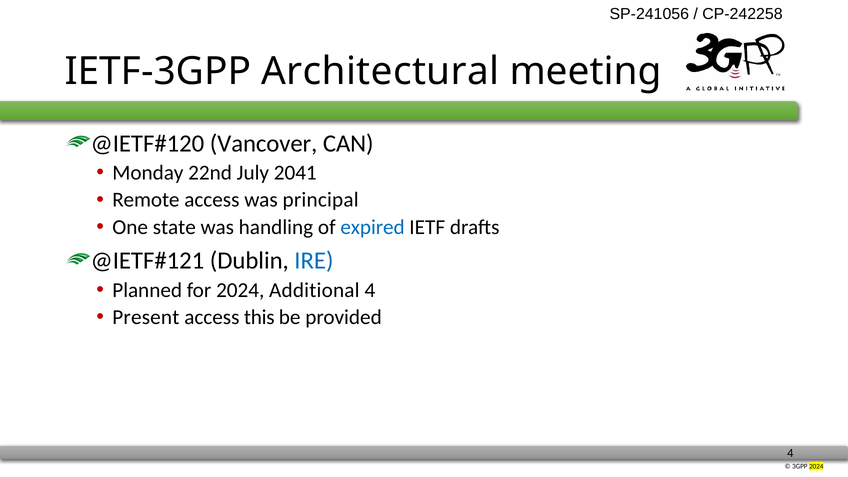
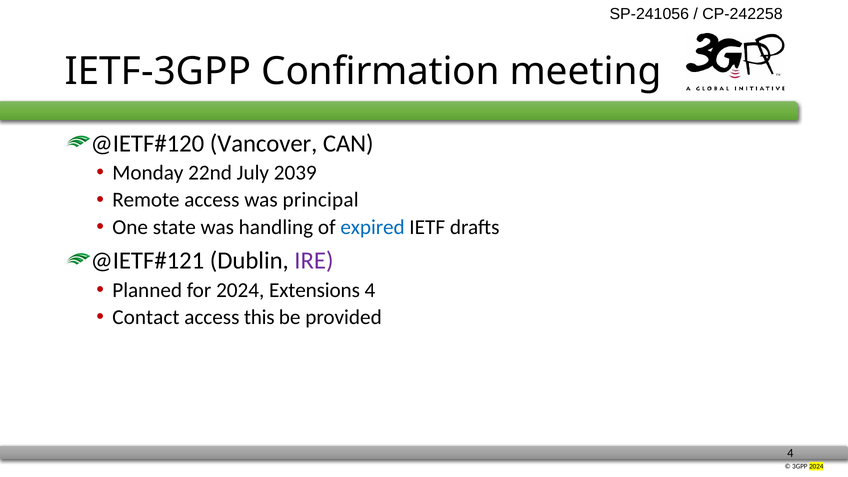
Architectural: Architectural -> Confirmation (381, 71)
2041: 2041 -> 2039 (295, 173)
IRE colour: blue -> purple (314, 261)
Additional: Additional -> Extensions (314, 290)
Present: Present -> Contact (146, 317)
